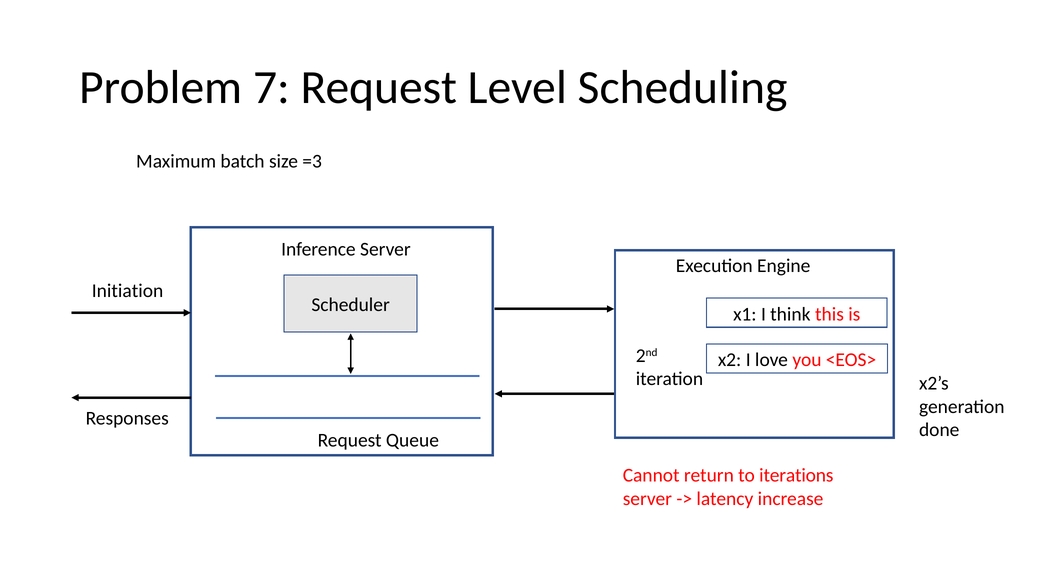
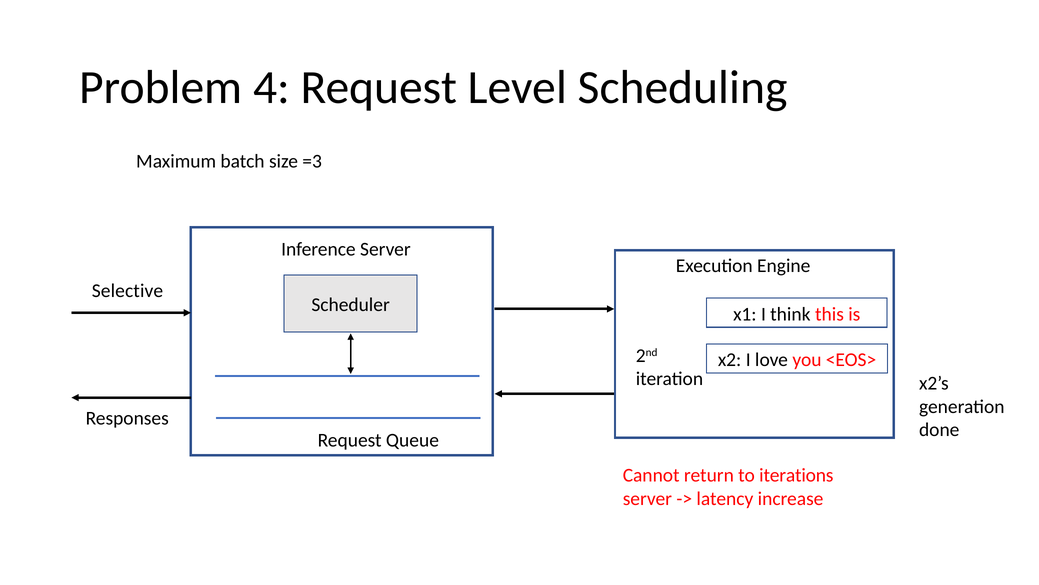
7: 7 -> 4 (271, 87)
Initiation: Initiation -> Selective (127, 291)
